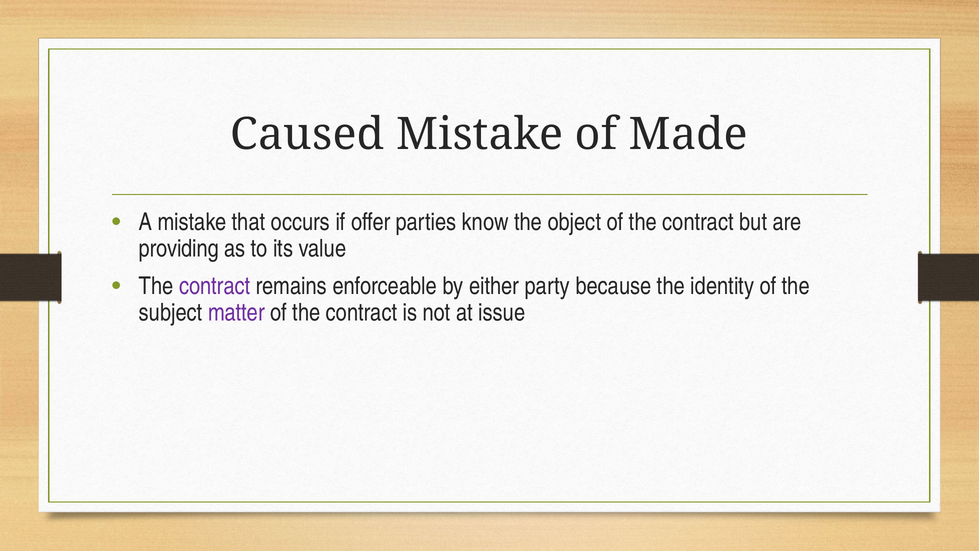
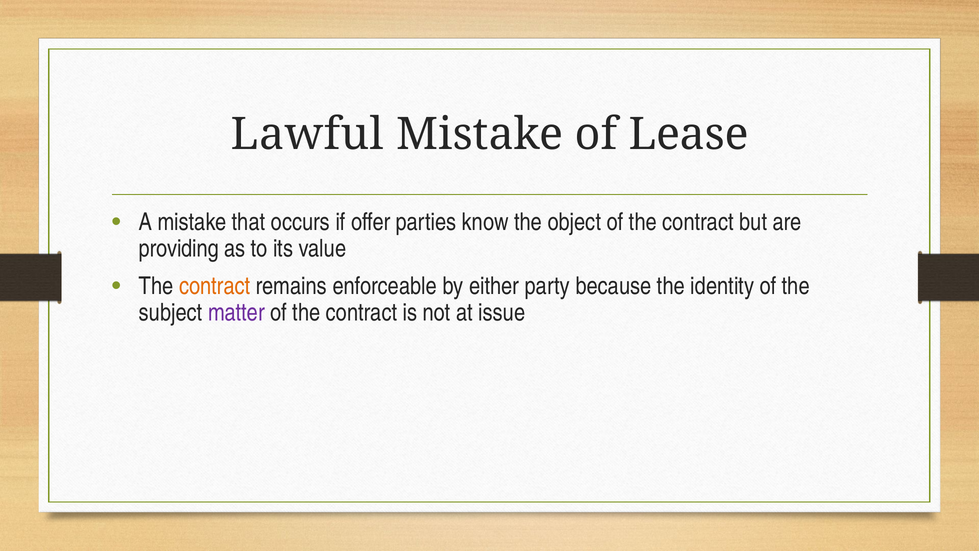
Caused: Caused -> Lawful (307, 134)
Made: Made -> Lease (689, 134)
contract colour: purple -> orange (215, 286)
